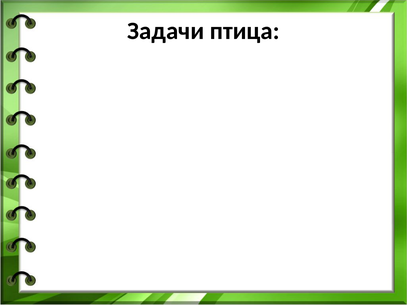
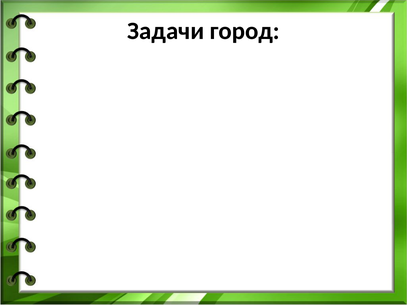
птица: птица -> город (245, 31)
